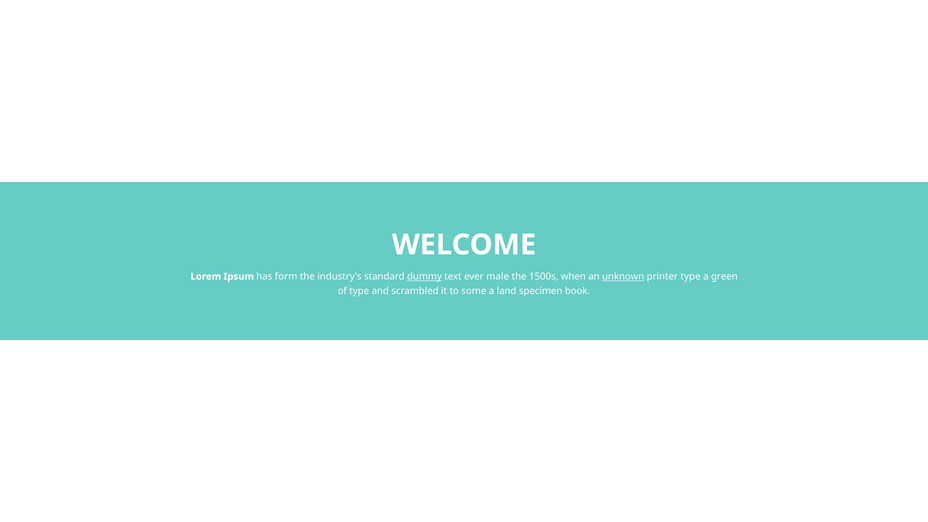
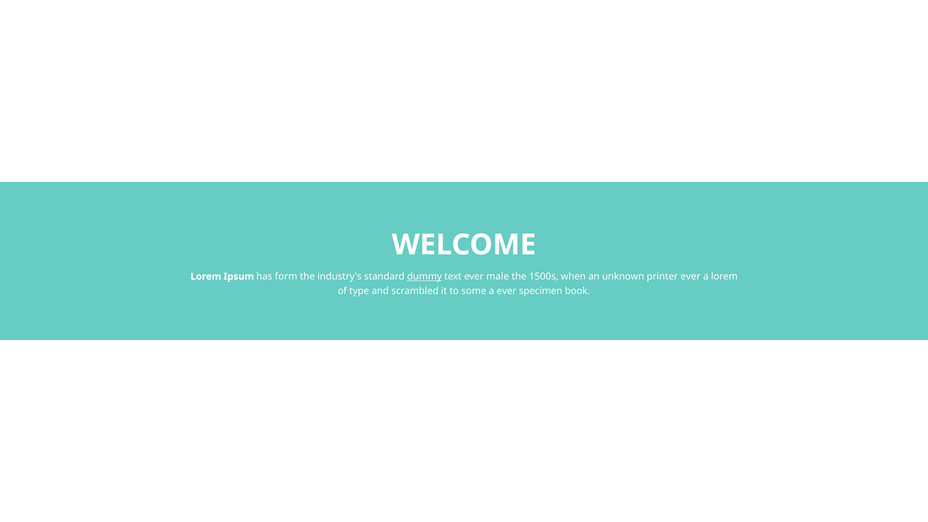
unknown underline: present -> none (623, 276)
printer type: type -> ever (691, 276)
a green: green -> lorem (724, 276)
a land: land -> ever (507, 291)
